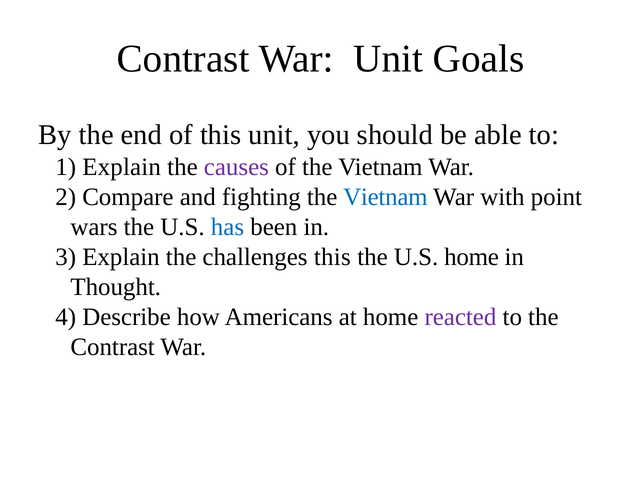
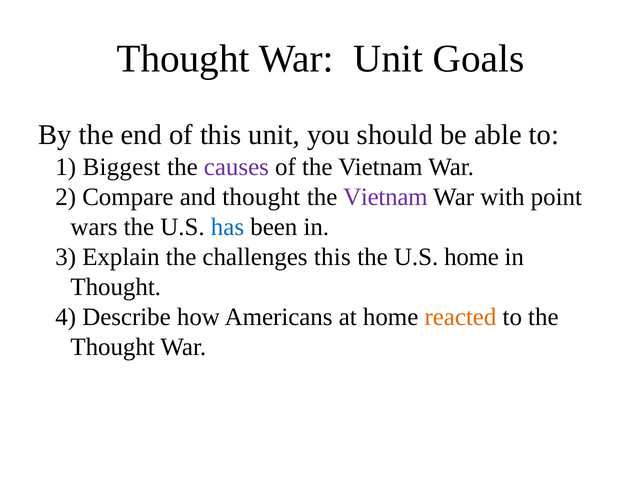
Contrast: Contrast -> Thought (183, 59)
Explain: Explain -> Biggest (122, 167)
and fighting: fighting -> thought (261, 197)
Vietnam colour: blue -> purple (385, 197)
reacted colour: purple -> orange (460, 316)
Contrast: Contrast -> Thought (113, 346)
